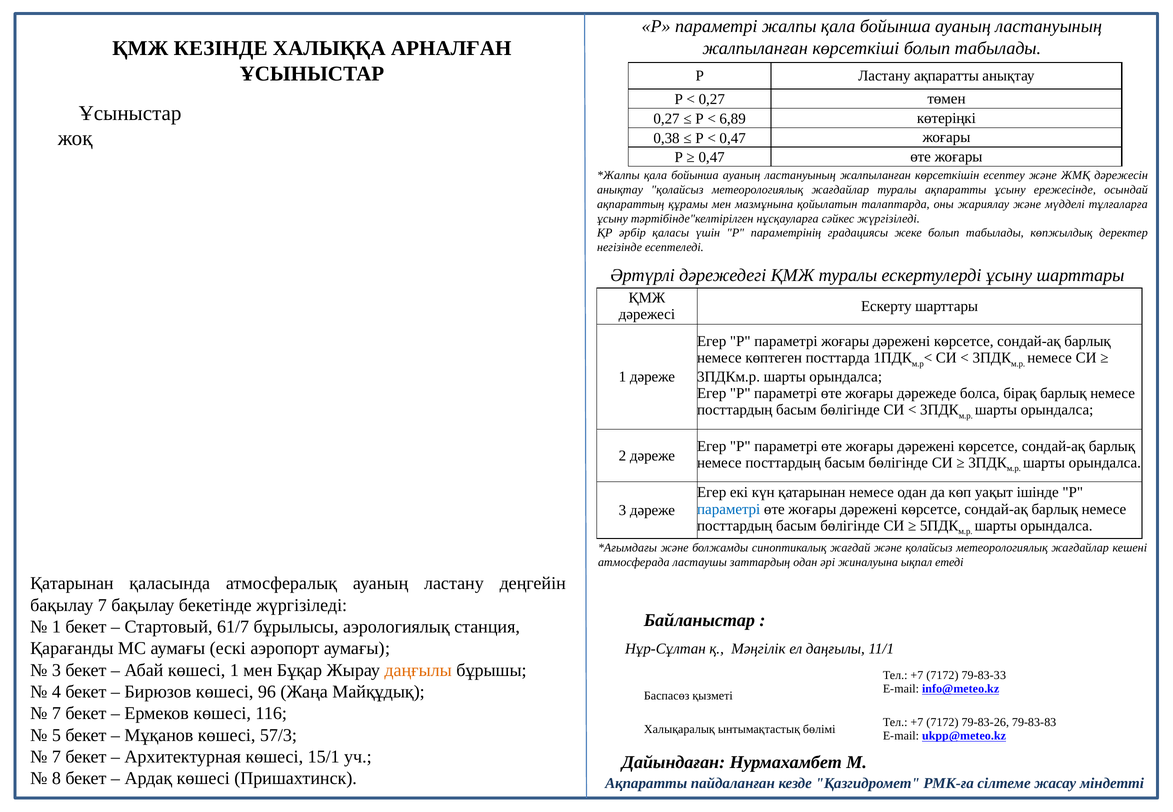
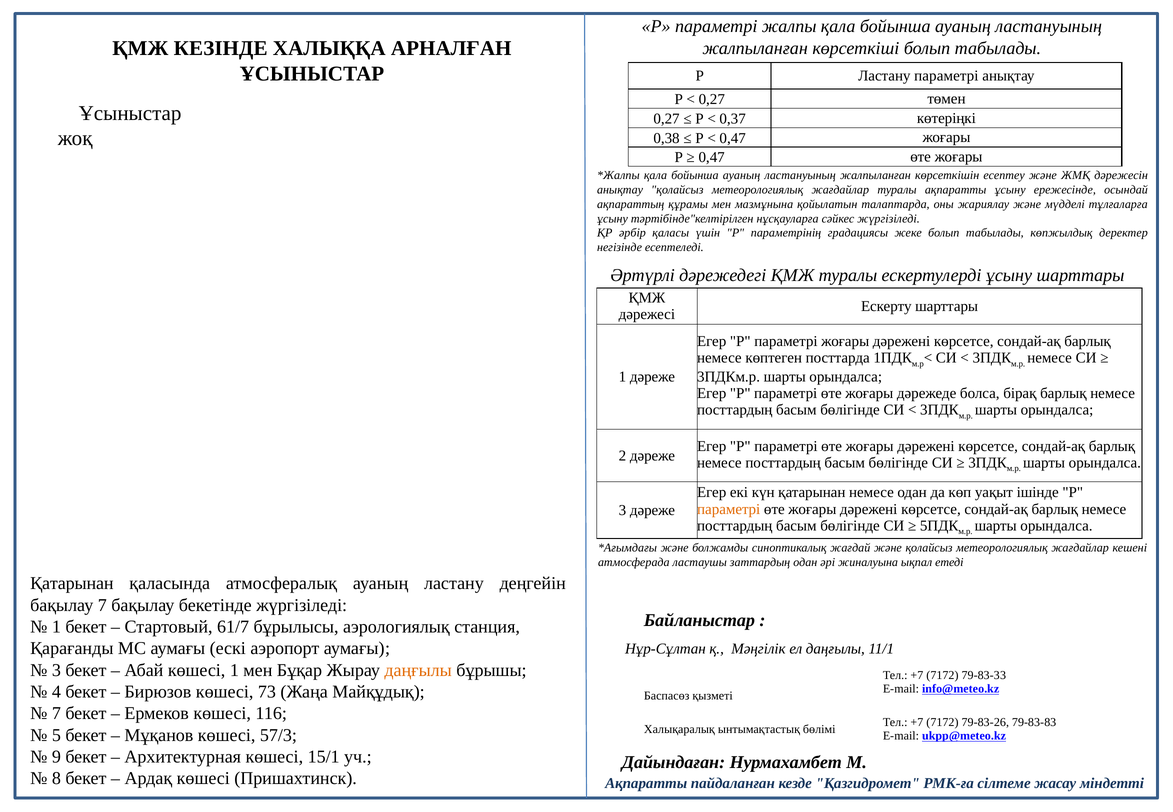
Ластану ақпаратты: ақпаратты -> параметрі (946, 76)
6,89: 6,89 -> 0,37 (733, 119)
параметрі colour: blue -> orange (729, 509)
96: 96 -> 73 (267, 692)
7: 7 -> 9 (56, 757)
